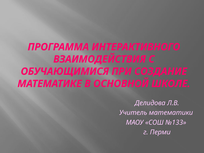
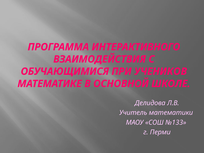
СОЗДАНИЕ: СОЗДАНИЕ -> УЧЕНИКОВ (161, 71)
